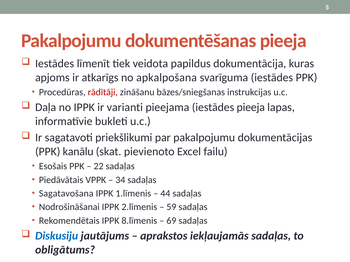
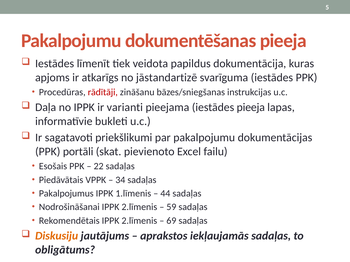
apkalpošana: apkalpošana -> jāstandartizē (167, 78)
kanālu: kanālu -> portāli (78, 152)
Sagatavošana: Sagatavošana -> Pakalpojumus (66, 194)
Rekomendētais IPPK 8.līmenis: 8.līmenis -> 2.līmenis (139, 221)
Diskusiju colour: blue -> orange (57, 236)
